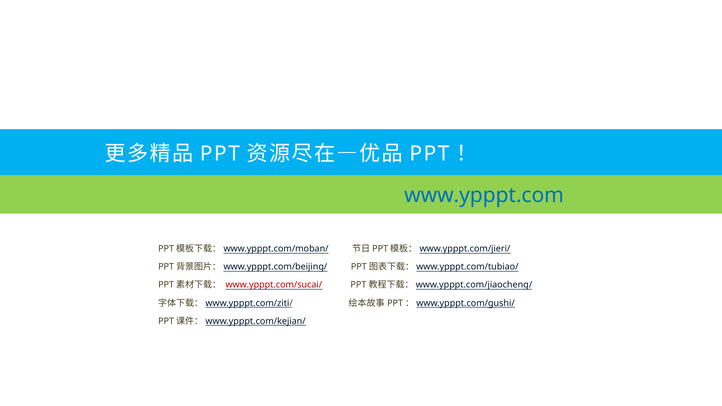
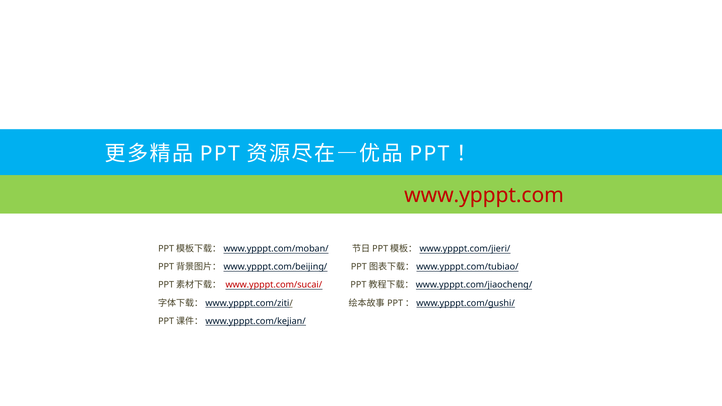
www.ypppt.com colour: blue -> red (484, 196)
